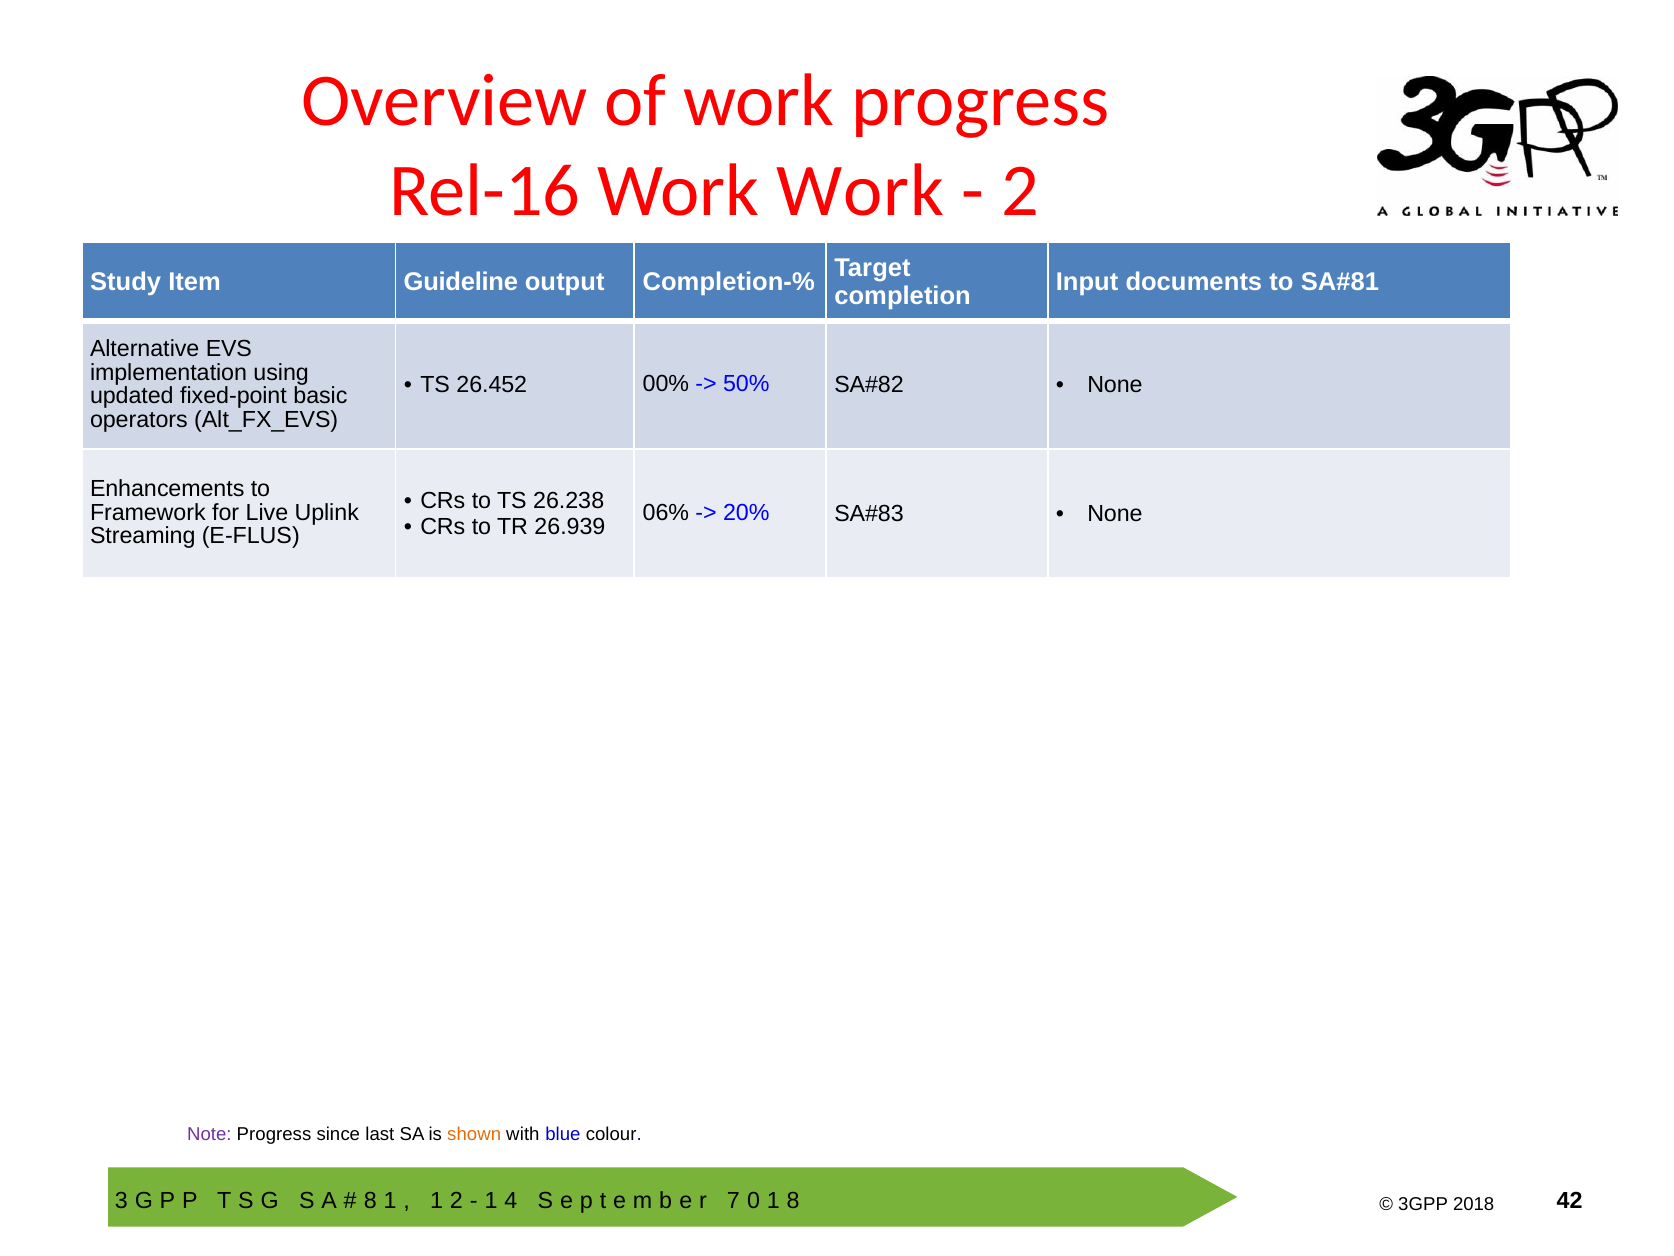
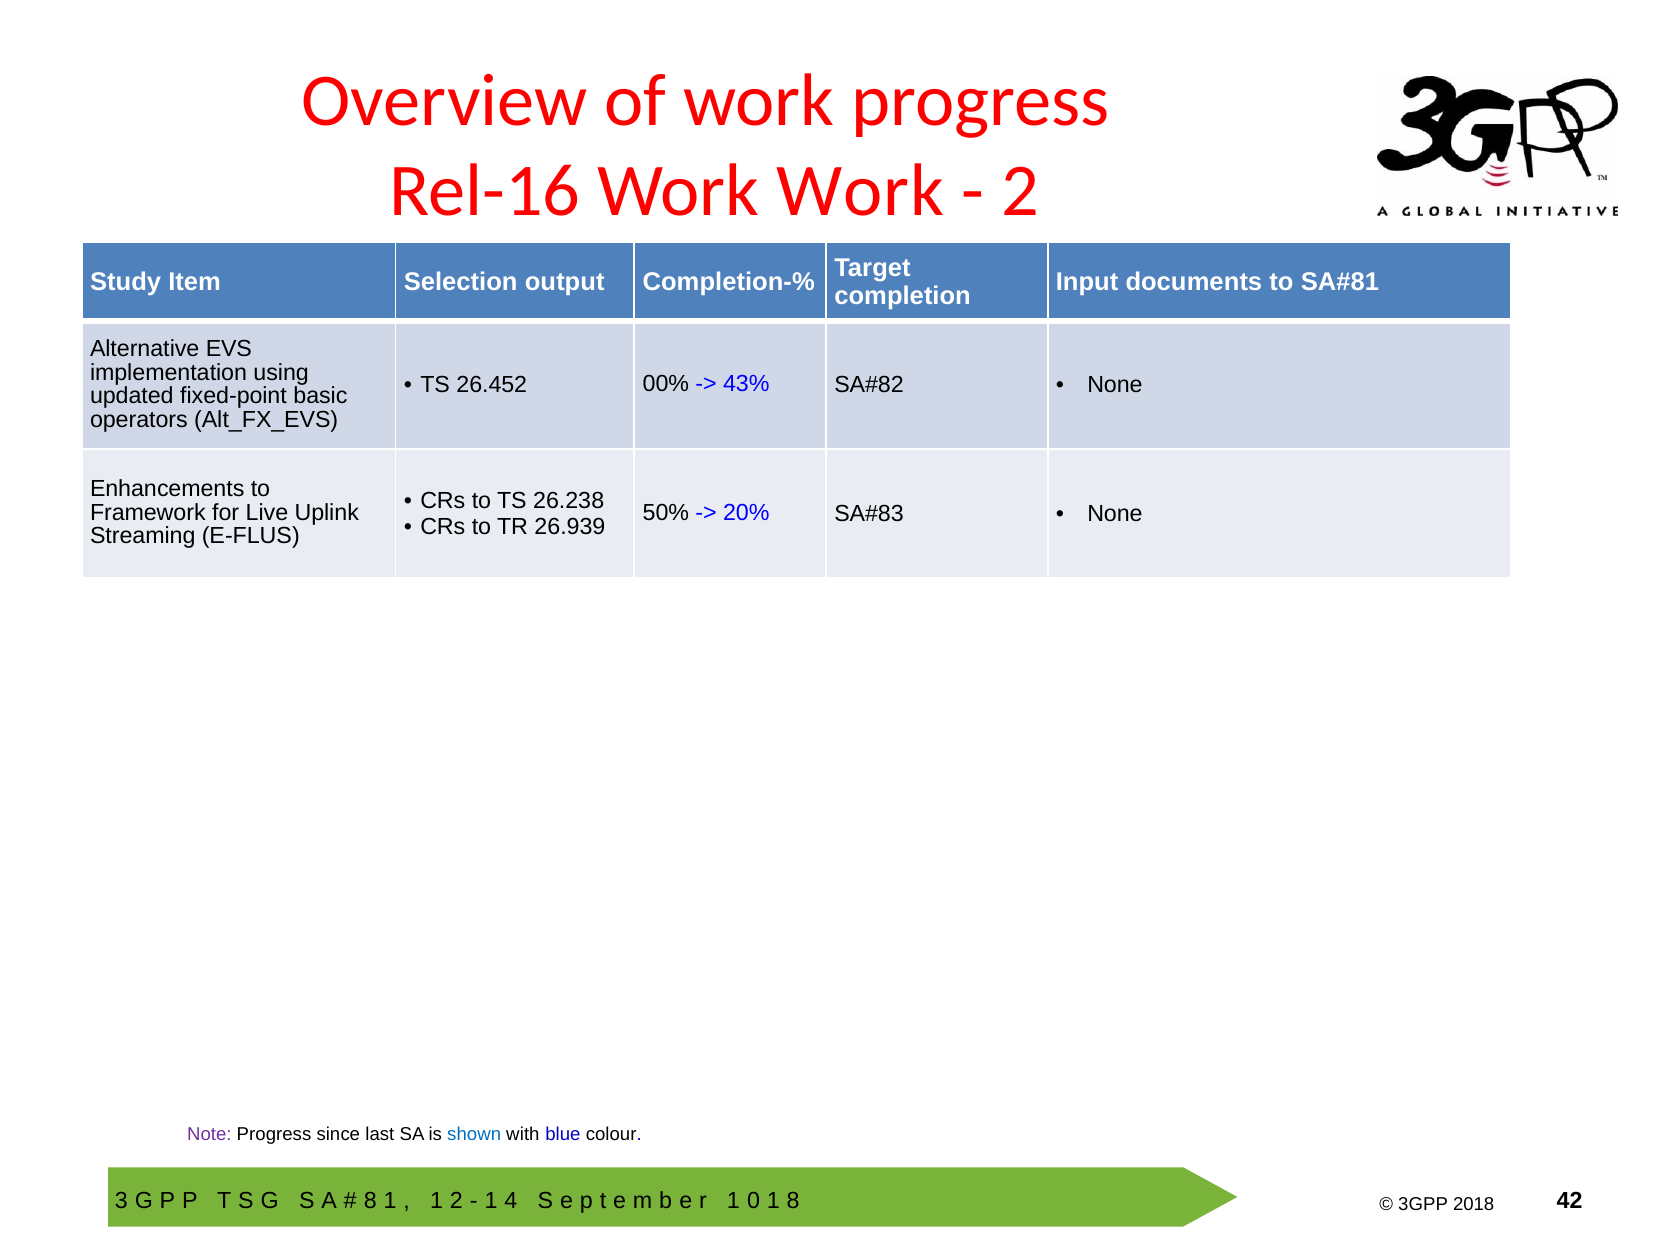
Guideline: Guideline -> Selection (461, 282)
50%: 50% -> 43% (746, 384)
06%: 06% -> 50% (666, 513)
shown colour: orange -> blue (474, 1134)
7: 7 -> 1 (733, 1201)
